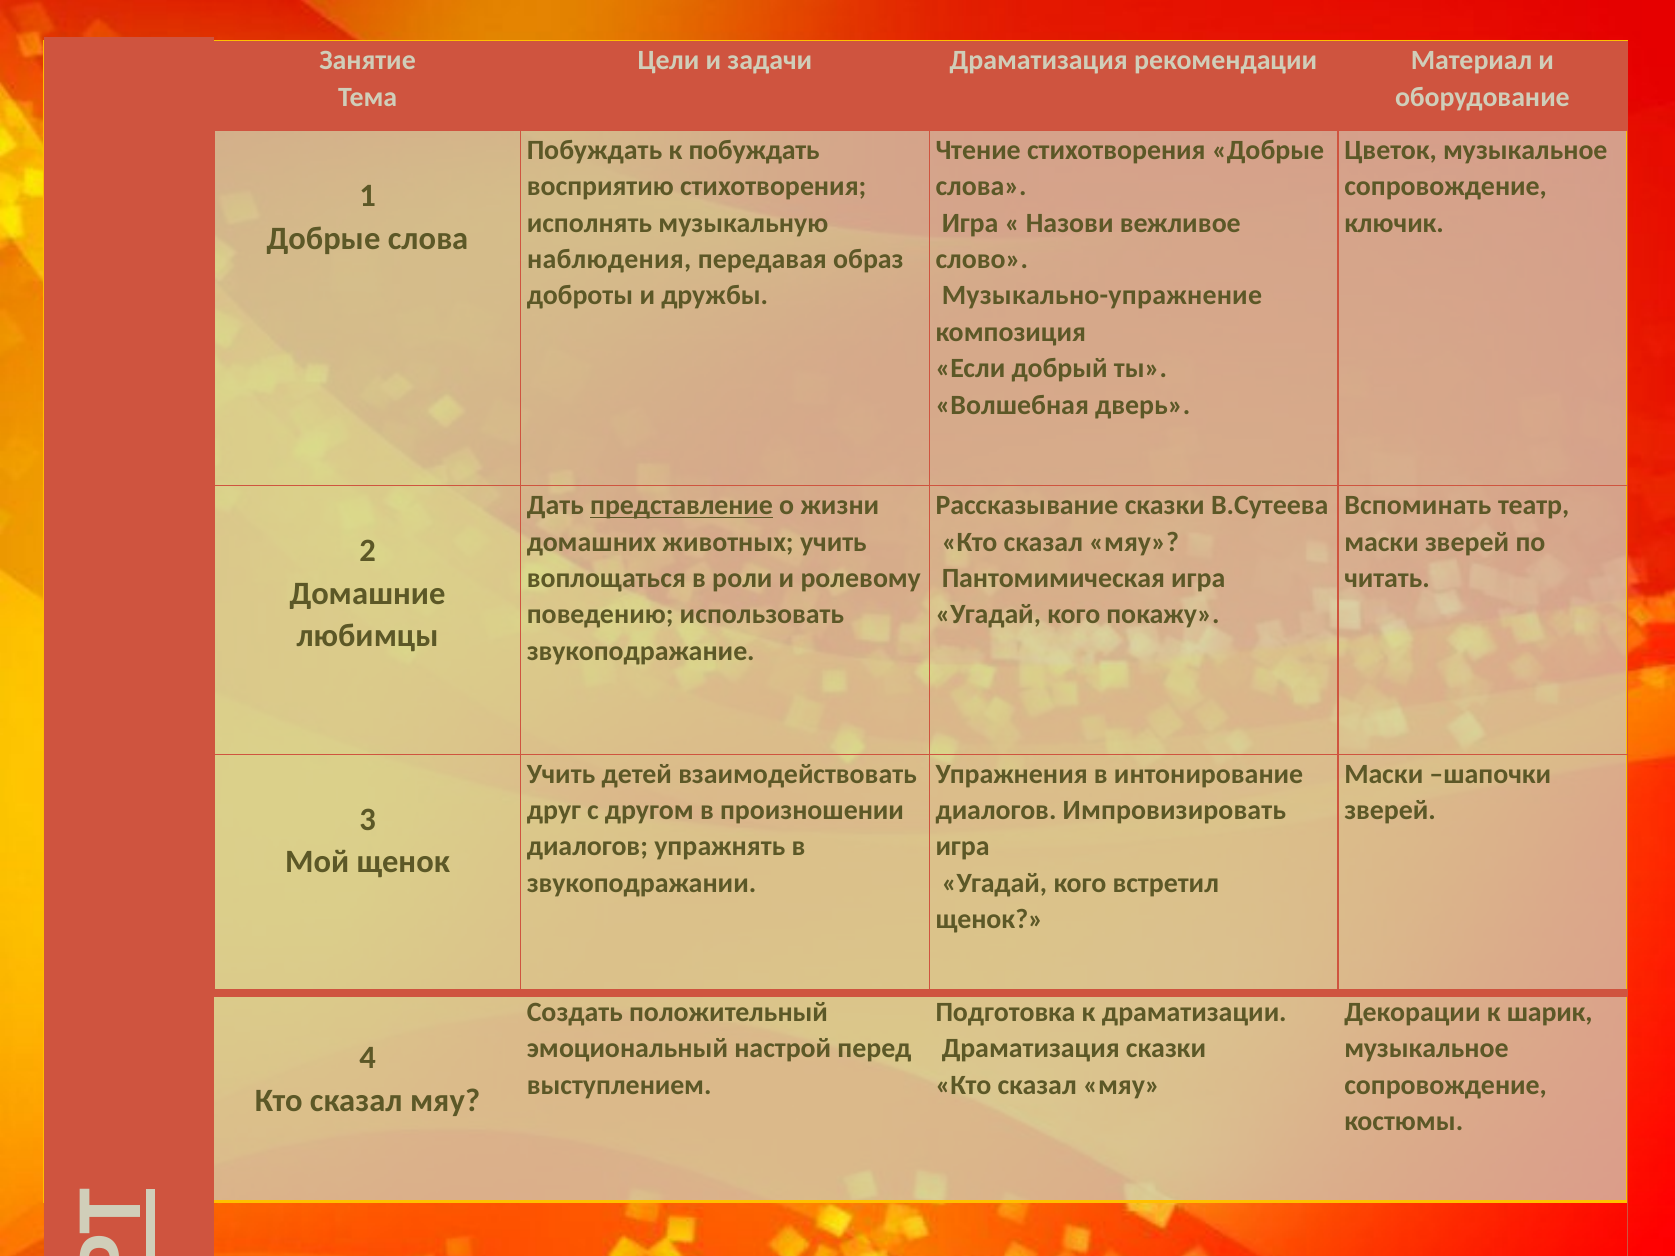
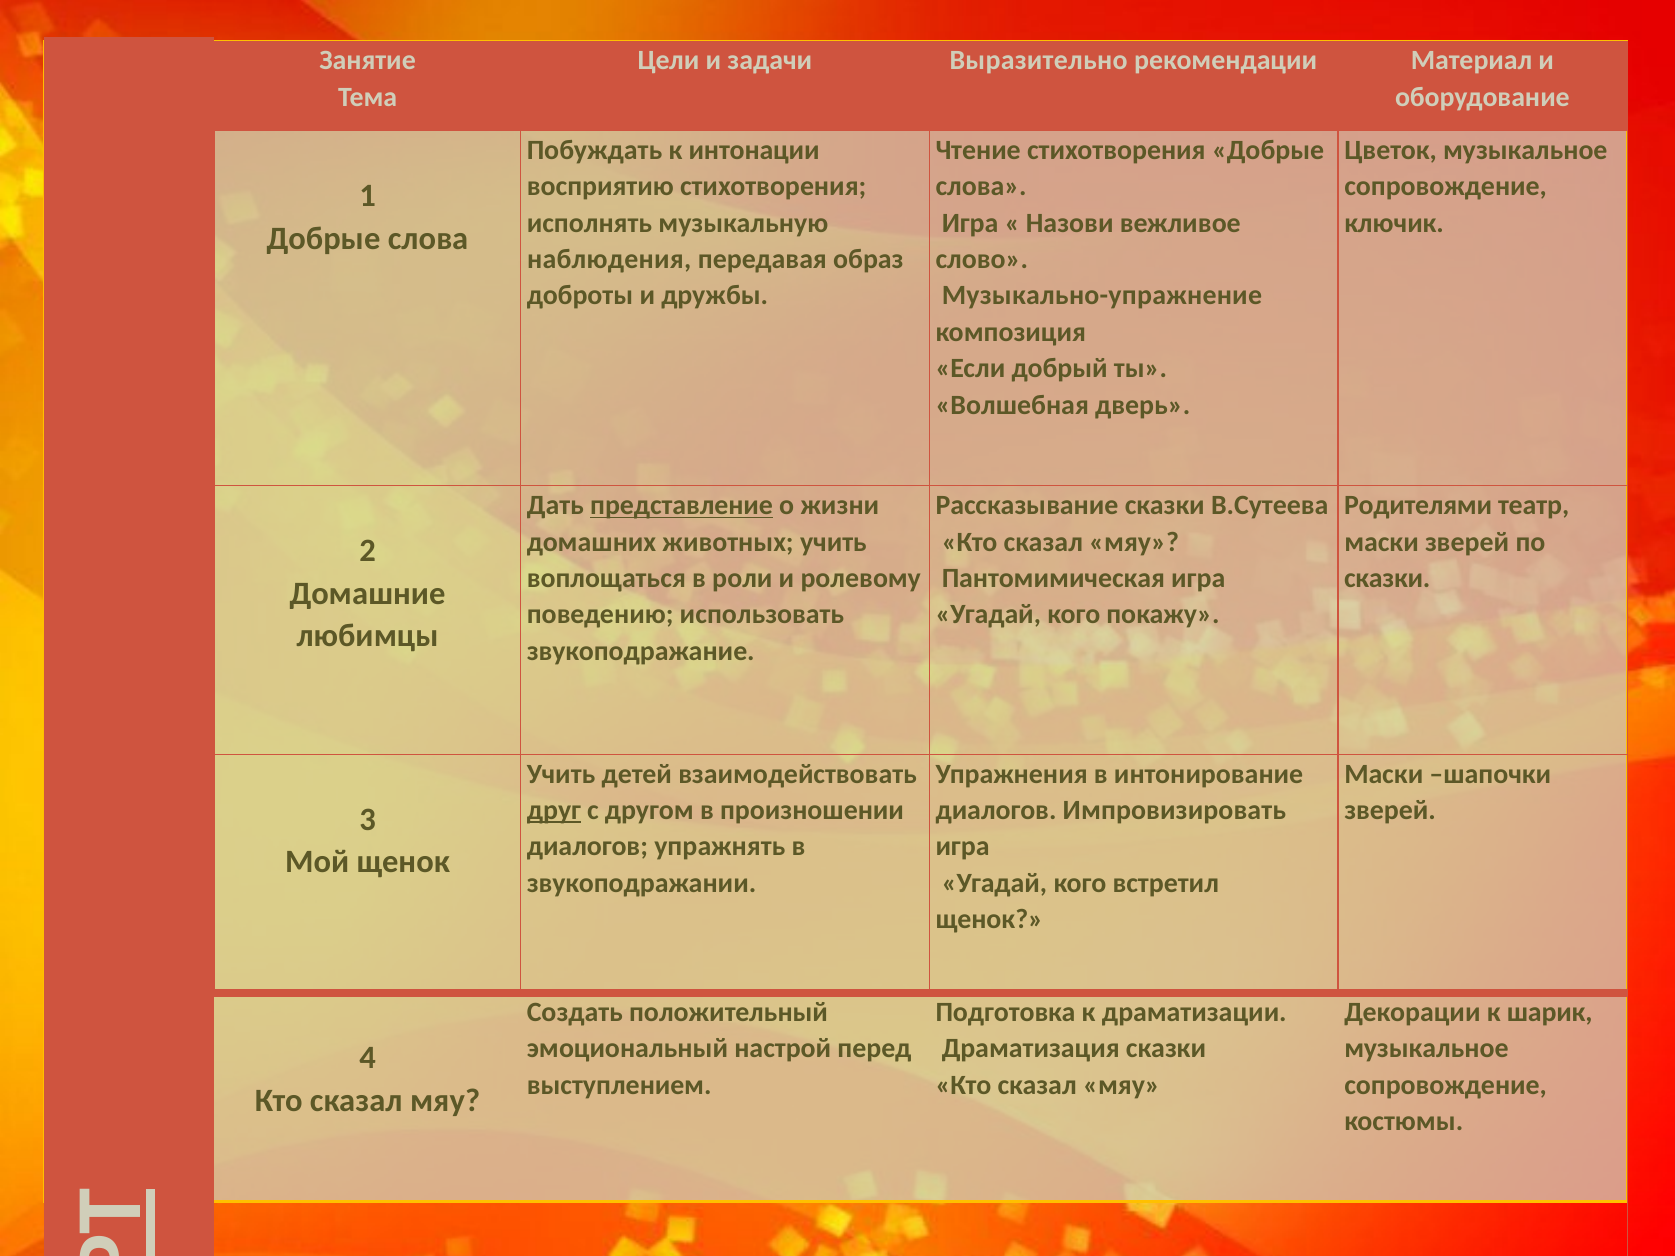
задачи Драматизация: Драматизация -> Выразительно (1039, 61)
к побуждать: побуждать -> интонации (754, 150)
Вспоминать: Вспоминать -> Родителями (1418, 506)
читать: читать -> сказки (1387, 578)
друг underline: none -> present (554, 810)
